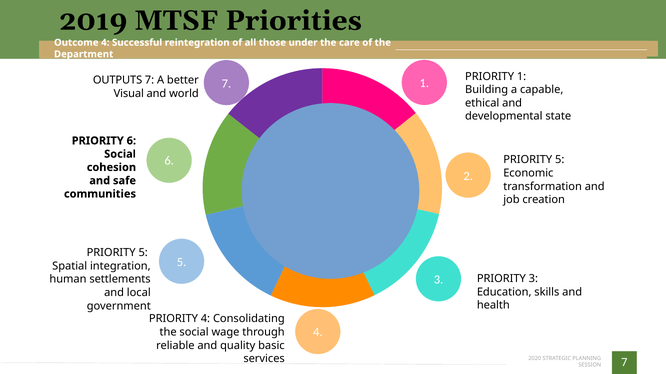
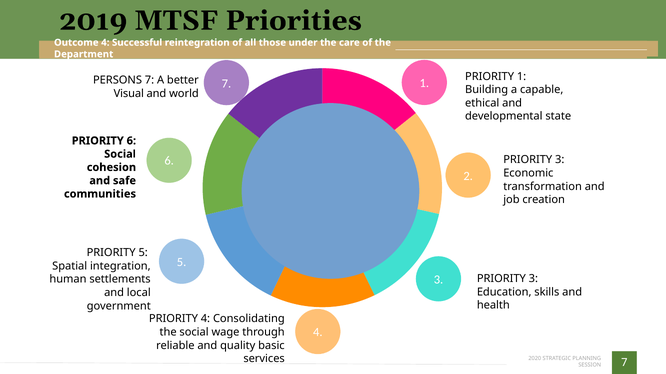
OUTPUTS: OUTPUTS -> PERSONS (118, 80)
5: 5 -> 3 (560, 160)
